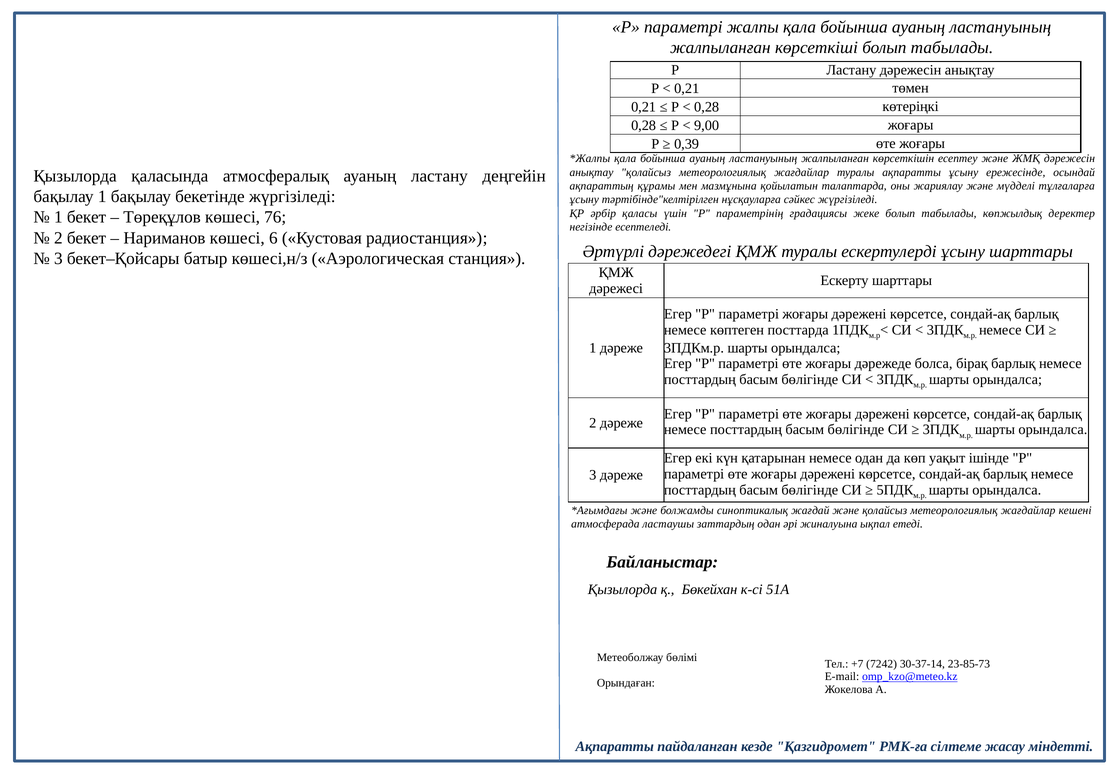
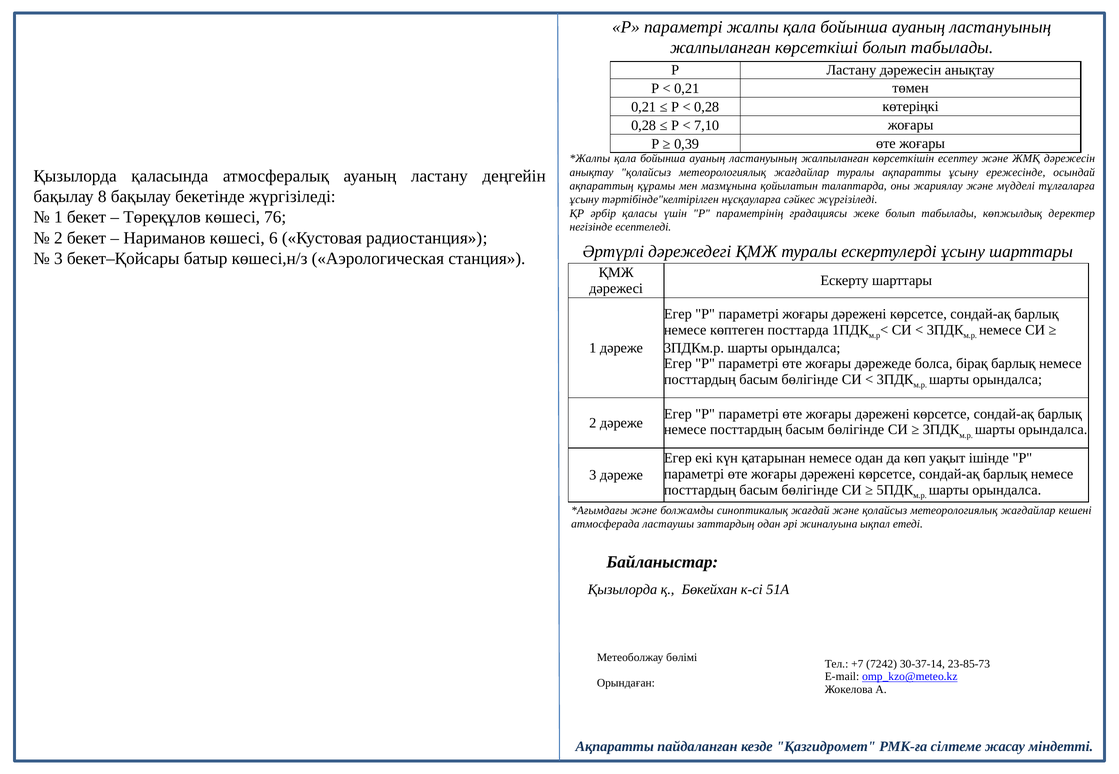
9,00: 9,00 -> 7,10 (707, 126)
бақылау 1: 1 -> 8 (102, 197)
